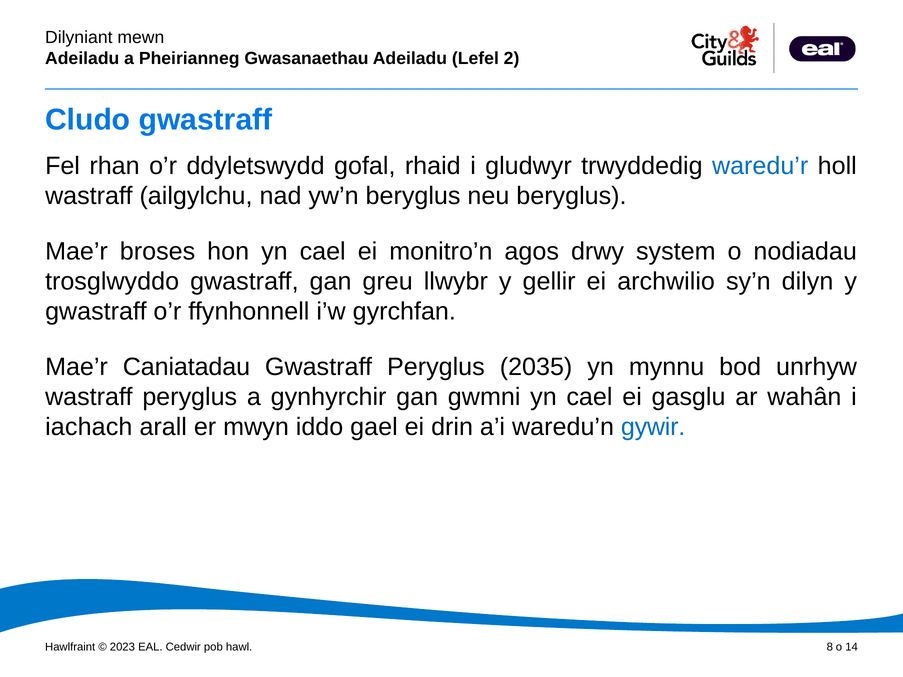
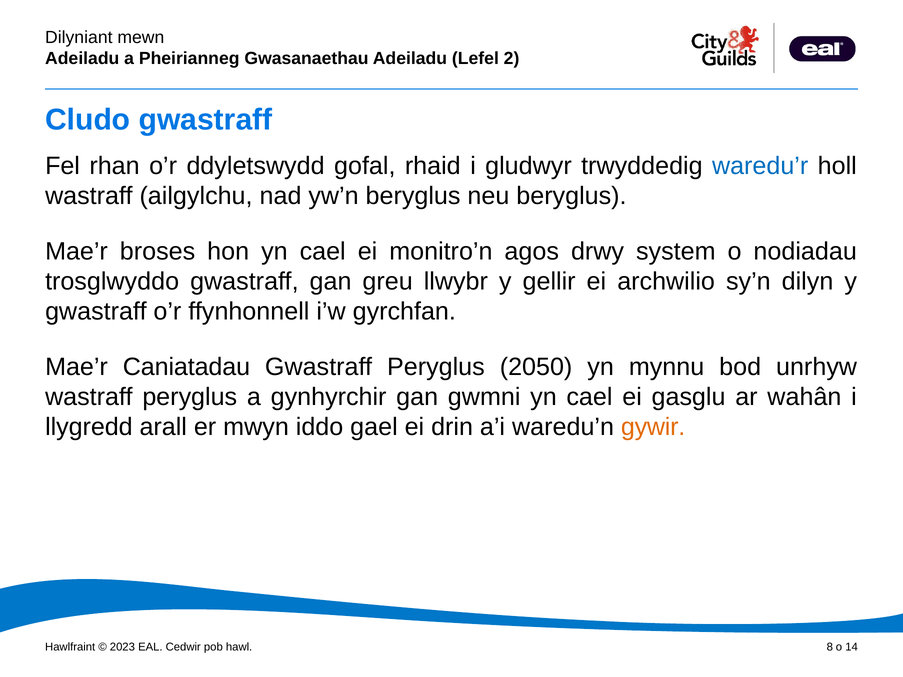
2035: 2035 -> 2050 (536, 367)
iachach: iachach -> llygredd (89, 427)
gywir colour: blue -> orange (653, 427)
